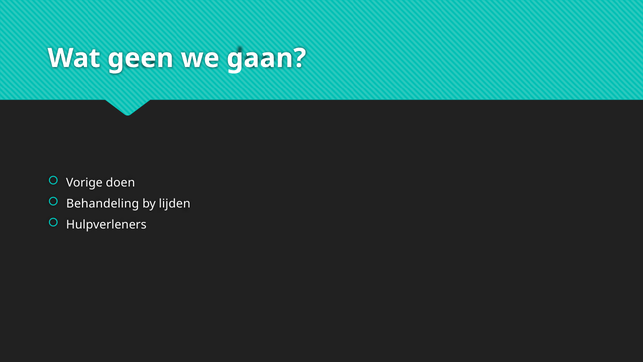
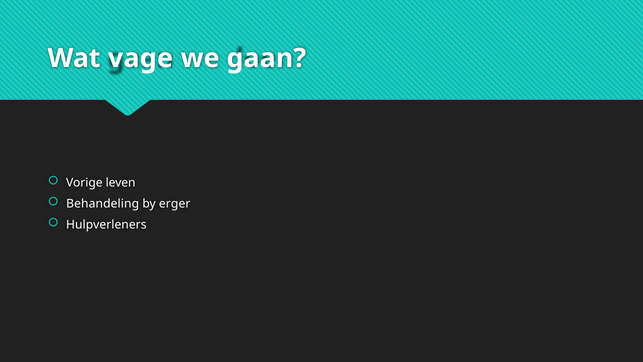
geen: geen -> vage (140, 58)
doen: doen -> leven (121, 183)
lijden: lijden -> erger (175, 203)
